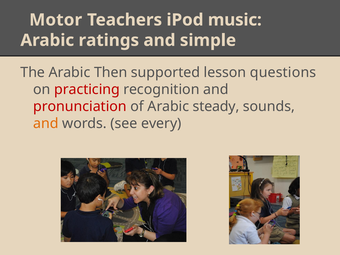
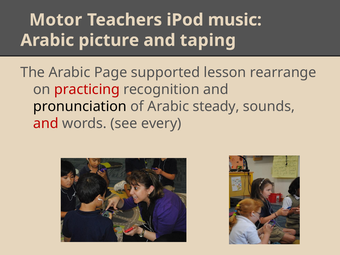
ratings: ratings -> picture (109, 40)
simple: simple -> taping (208, 40)
Then: Then -> Page (111, 72)
questions: questions -> rearrange (283, 72)
pronunciation colour: red -> black (80, 106)
and colour: orange -> red (46, 123)
